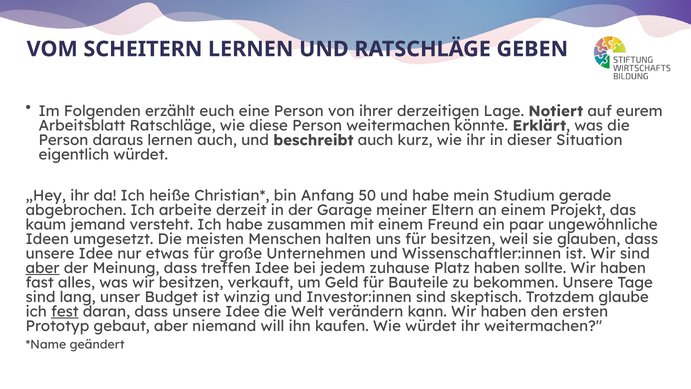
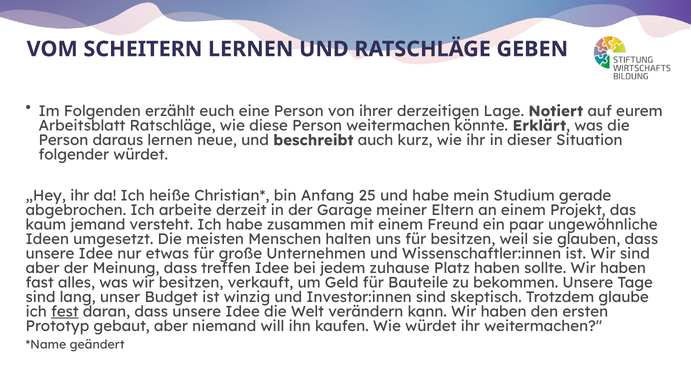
lernen auch: auch -> neue (217, 140)
eigentlich: eigentlich -> folgender (74, 155)
50: 50 -> 25 (367, 195)
aber underline: present -> none (43, 268)
